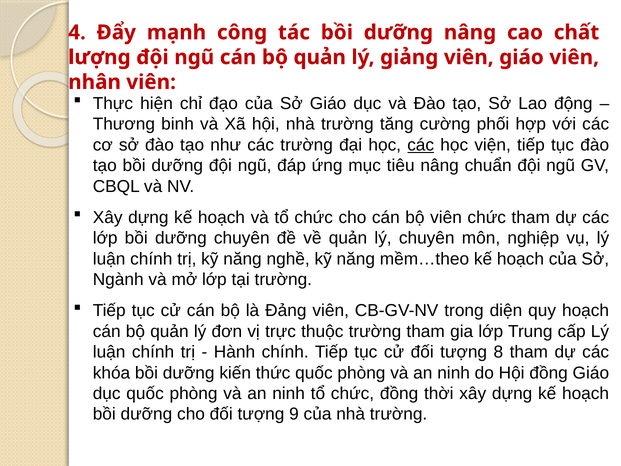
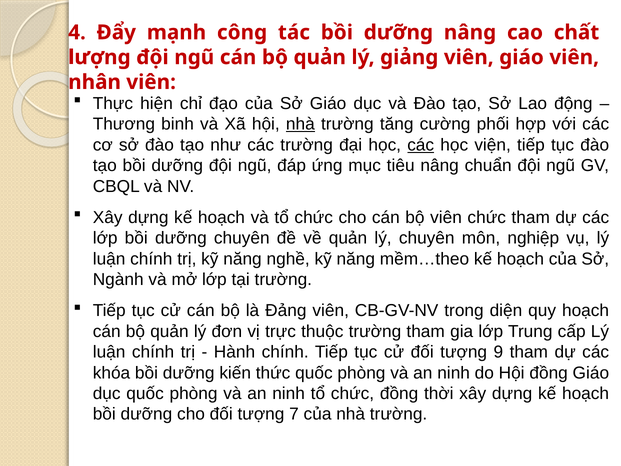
nhà underline: none -> present (300, 124)
8: 8 -> 9 (498, 352)
9: 9 -> 7 (294, 414)
